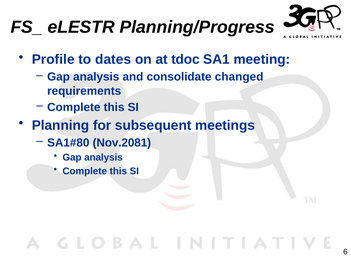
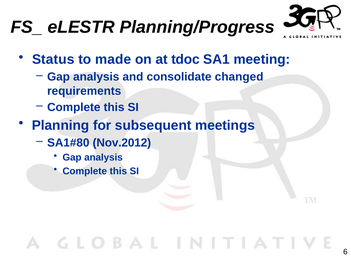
Profile: Profile -> Status (53, 60)
dates: dates -> made (113, 60)
Nov.2081: Nov.2081 -> Nov.2012 (122, 143)
